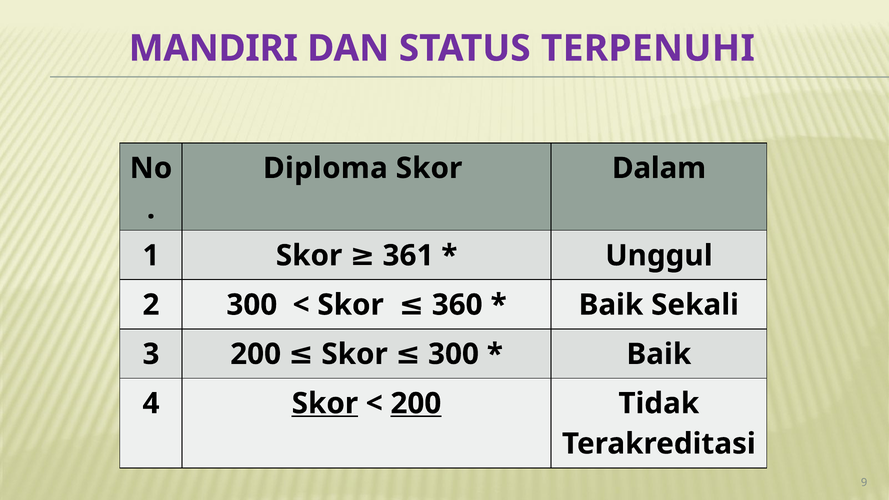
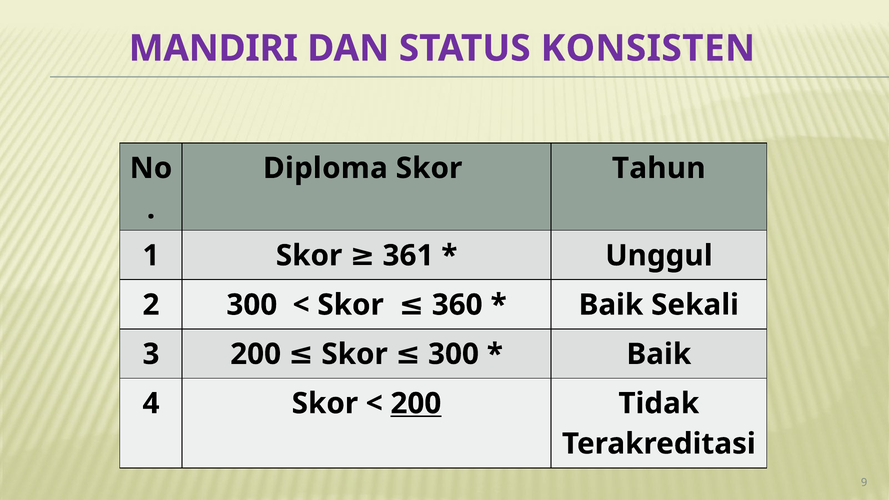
TERPENUHI: TERPENUHI -> KONSISTEN (648, 48)
Dalam: Dalam -> Tahun (659, 168)
Skor underline: present -> none (325, 403)
